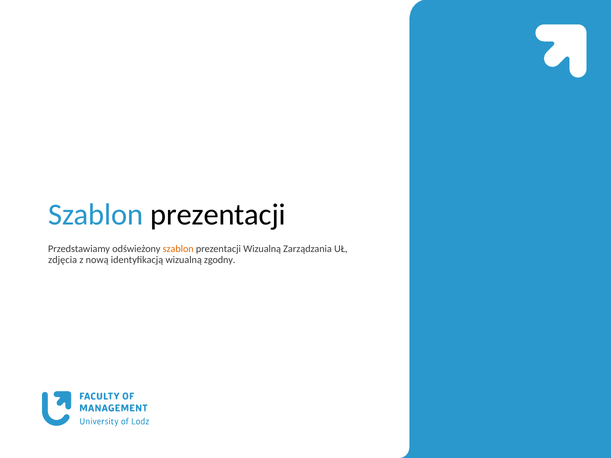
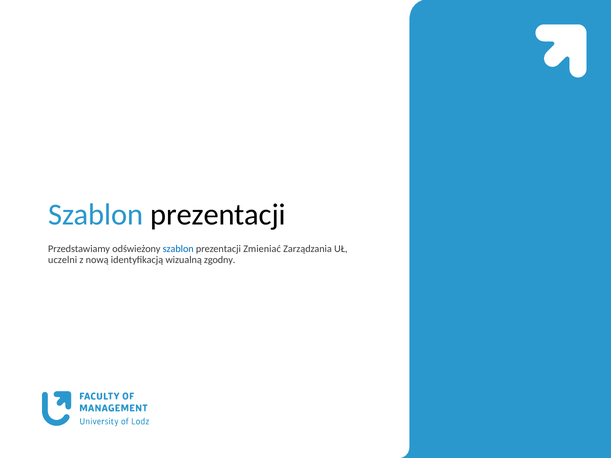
szablon colour: orange -> blue (178, 249)
prezentacji Wizualną: Wizualną -> Zmieniać (262, 249)
zdjęcia: zdjęcia -> uczelni (63, 260)
